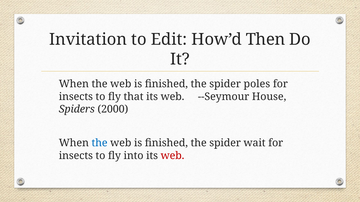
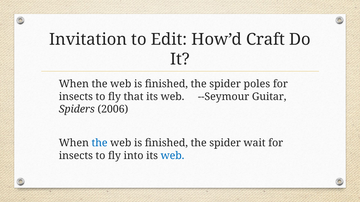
Then: Then -> Craft (266, 40)
House: House -> Guitar (269, 97)
2000: 2000 -> 2006 (113, 109)
web colour: red -> blue (173, 156)
